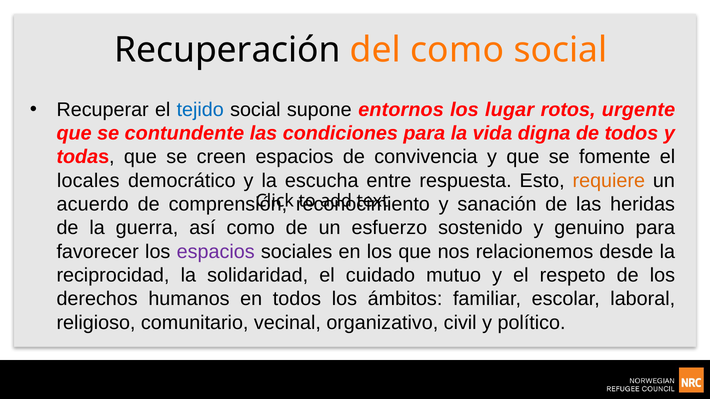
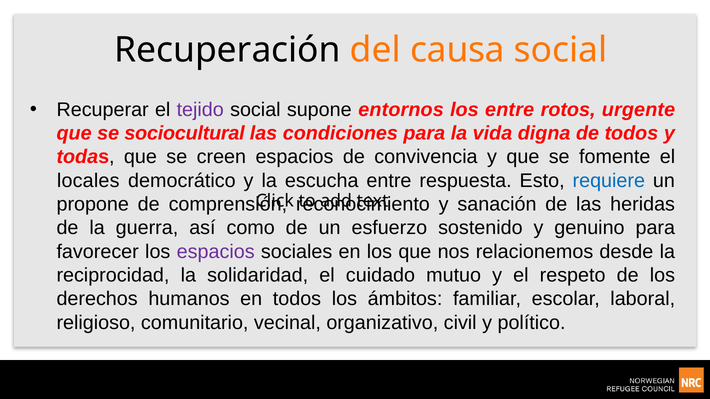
del como: como -> causa (457, 50)
tejido colour: blue -> purple (200, 110)
los lugar: lugar -> entre (510, 110)
contundente: contundente -> sociocultural (185, 133)
requiere colour: orange -> blue (609, 181)
acuerdo: acuerdo -> propone (93, 204)
